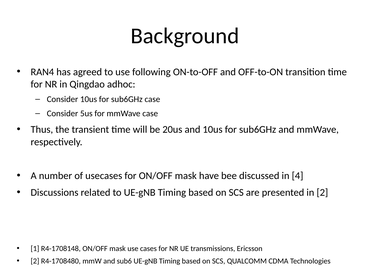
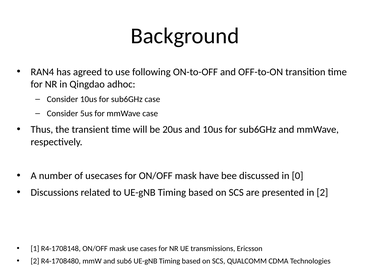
4: 4 -> 0 (298, 175)
